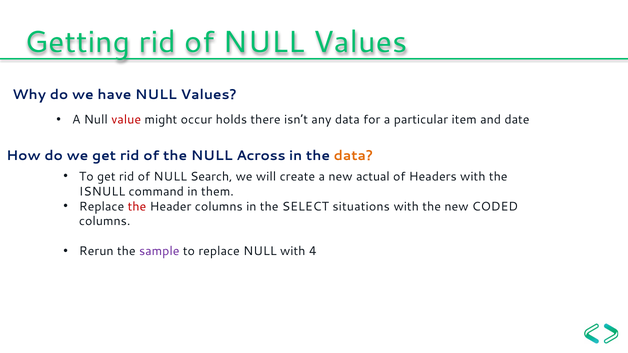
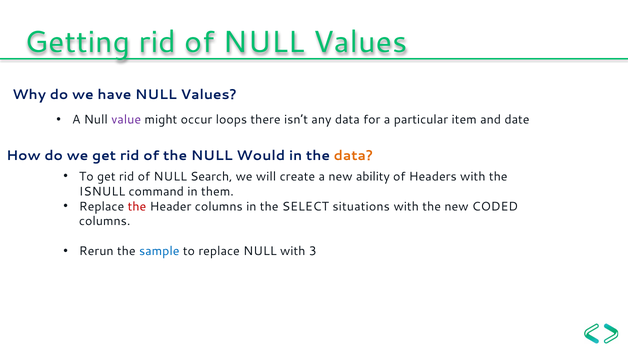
value colour: red -> purple (126, 120)
holds: holds -> loops (231, 120)
Across: Across -> Would (261, 156)
actual: actual -> ability (373, 177)
sample colour: purple -> blue (159, 251)
4: 4 -> 3 (313, 251)
